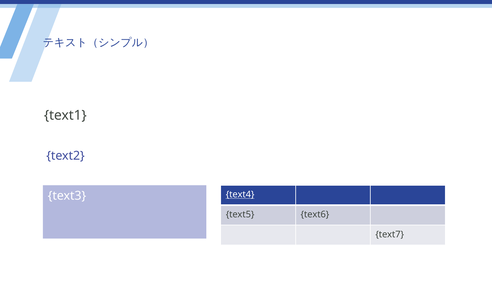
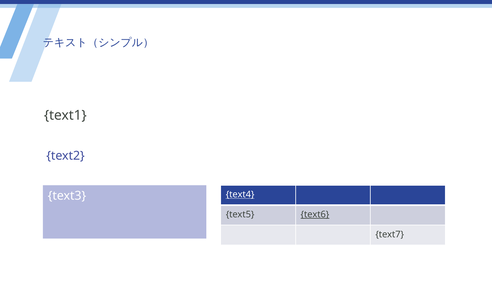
text6 underline: none -> present (315, 215)
